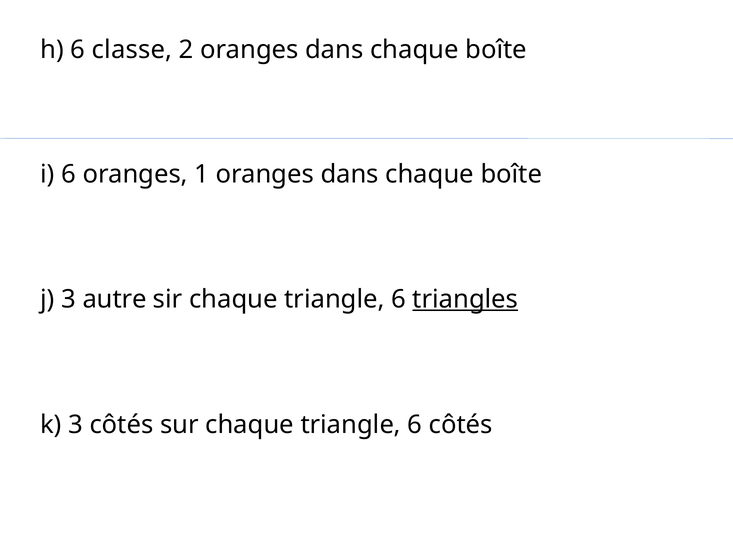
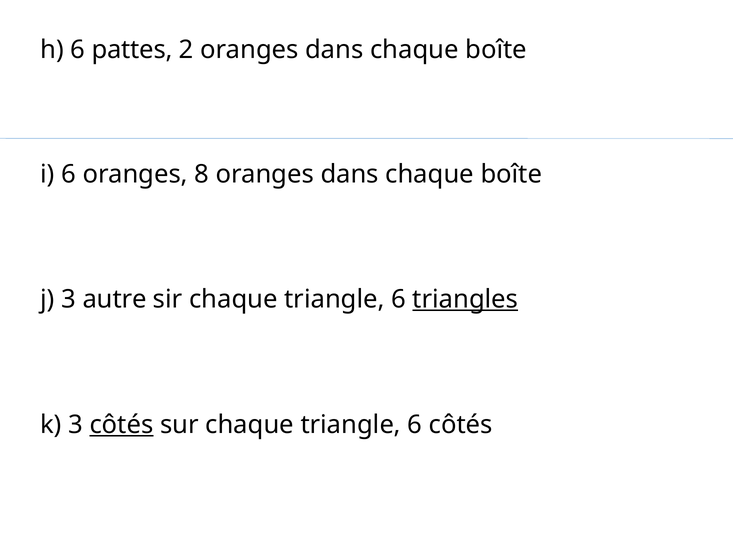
classe: classe -> pattes (132, 50)
1: 1 -> 8 (202, 174)
côtés underline: none -> present (122, 424)
